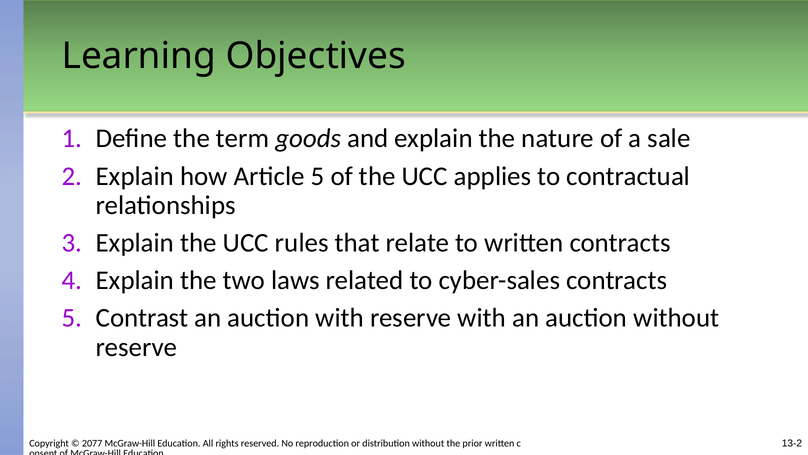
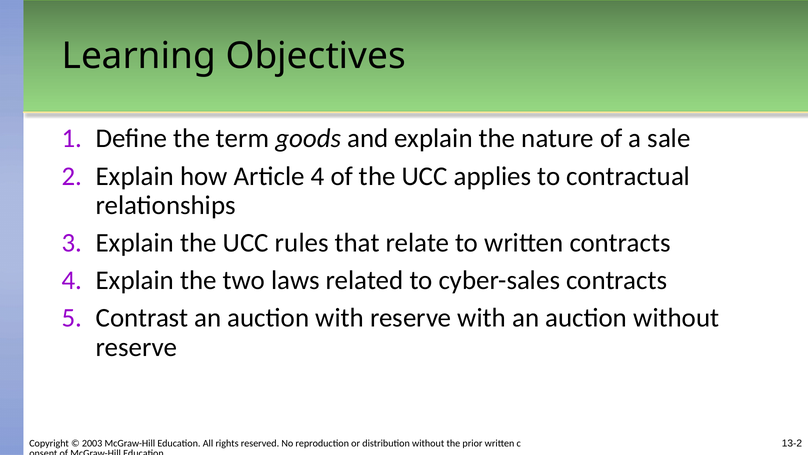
Article 5: 5 -> 4 (318, 176)
2077: 2077 -> 2003 (92, 443)
